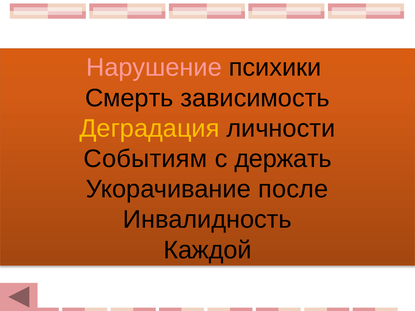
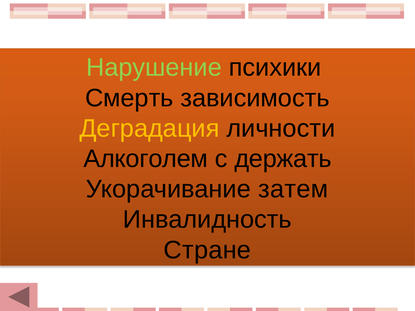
Нарушение colour: pink -> light green (154, 68)
Событиям: Событиям -> Алкоголем (146, 159)
после: после -> затем (293, 189)
Каждой: Каждой -> Стране (207, 250)
